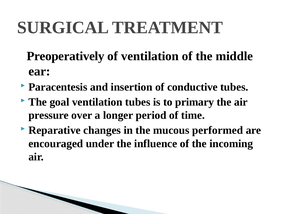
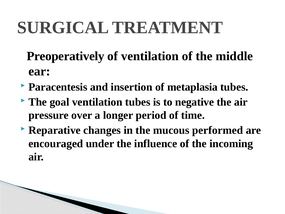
conductive: conductive -> metaplasia (192, 87)
primary: primary -> negative (195, 102)
